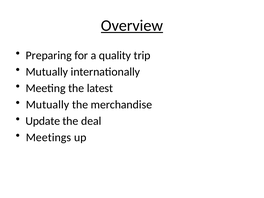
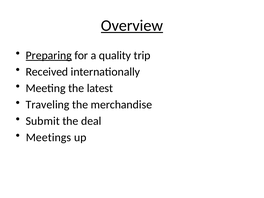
Preparing underline: none -> present (49, 55)
Mutually: Mutually -> Received (47, 72)
Mutually: Mutually -> Traveling (48, 105)
Update: Update -> Submit (43, 121)
